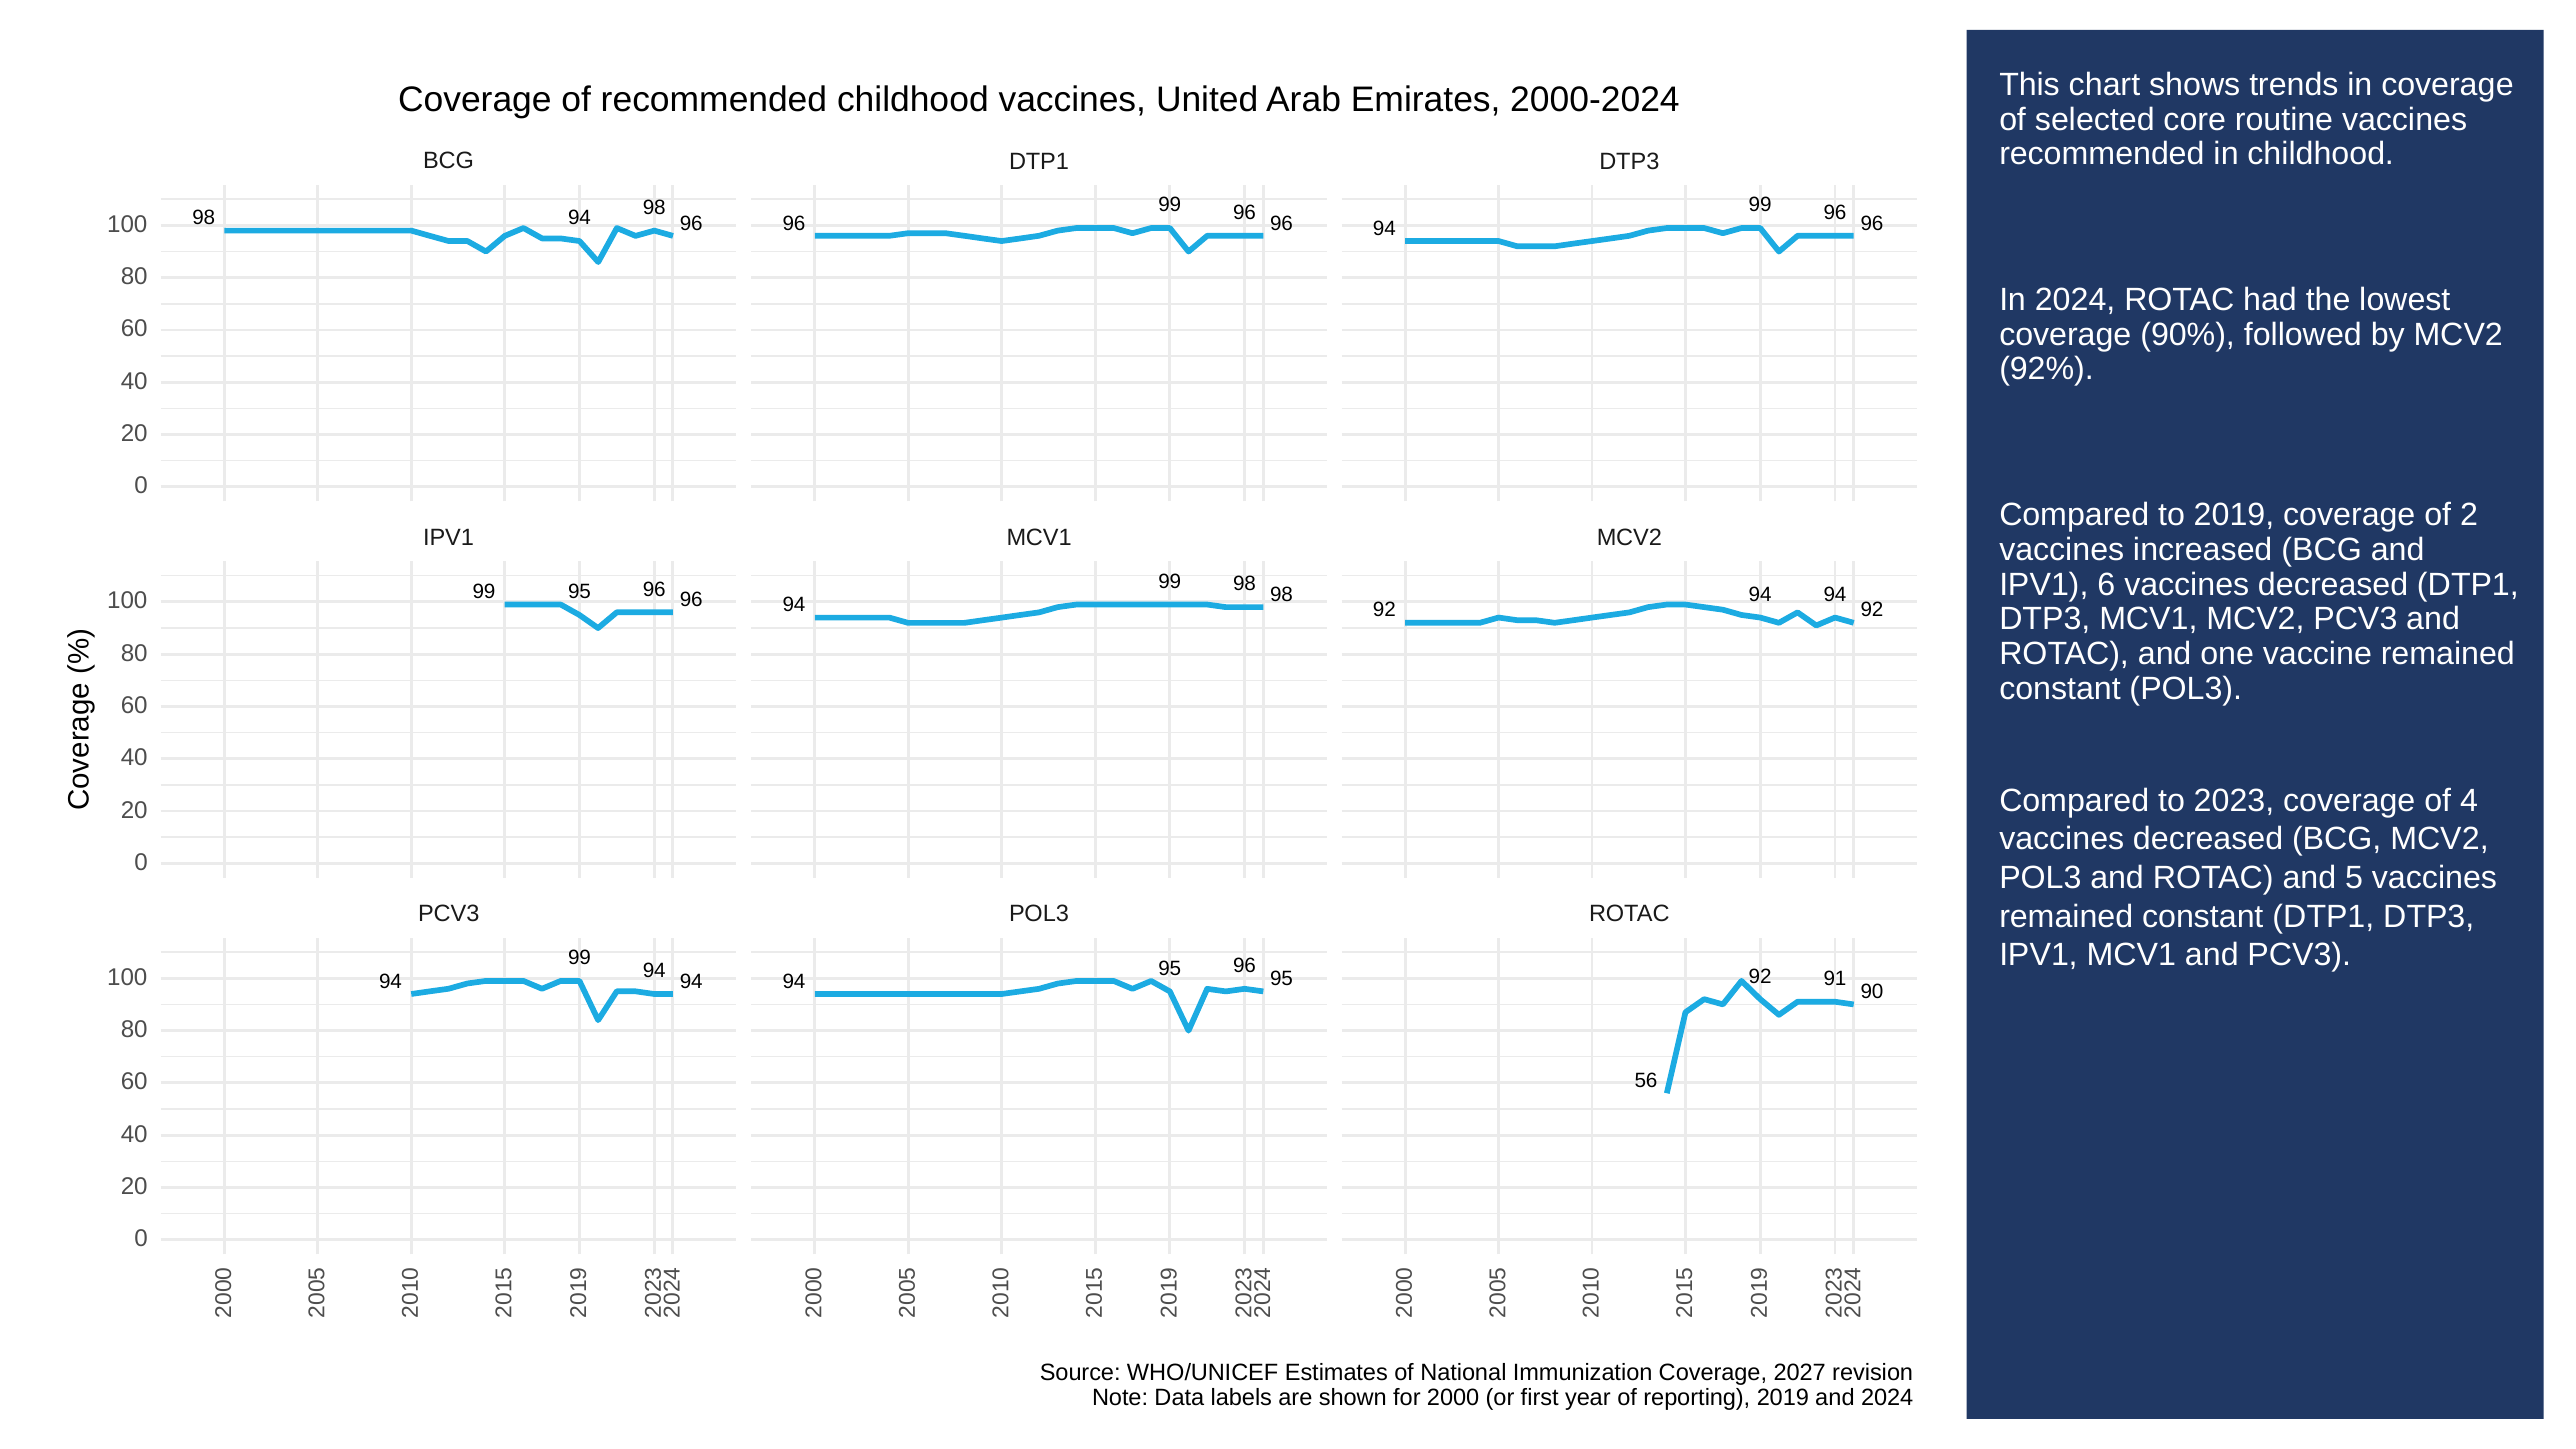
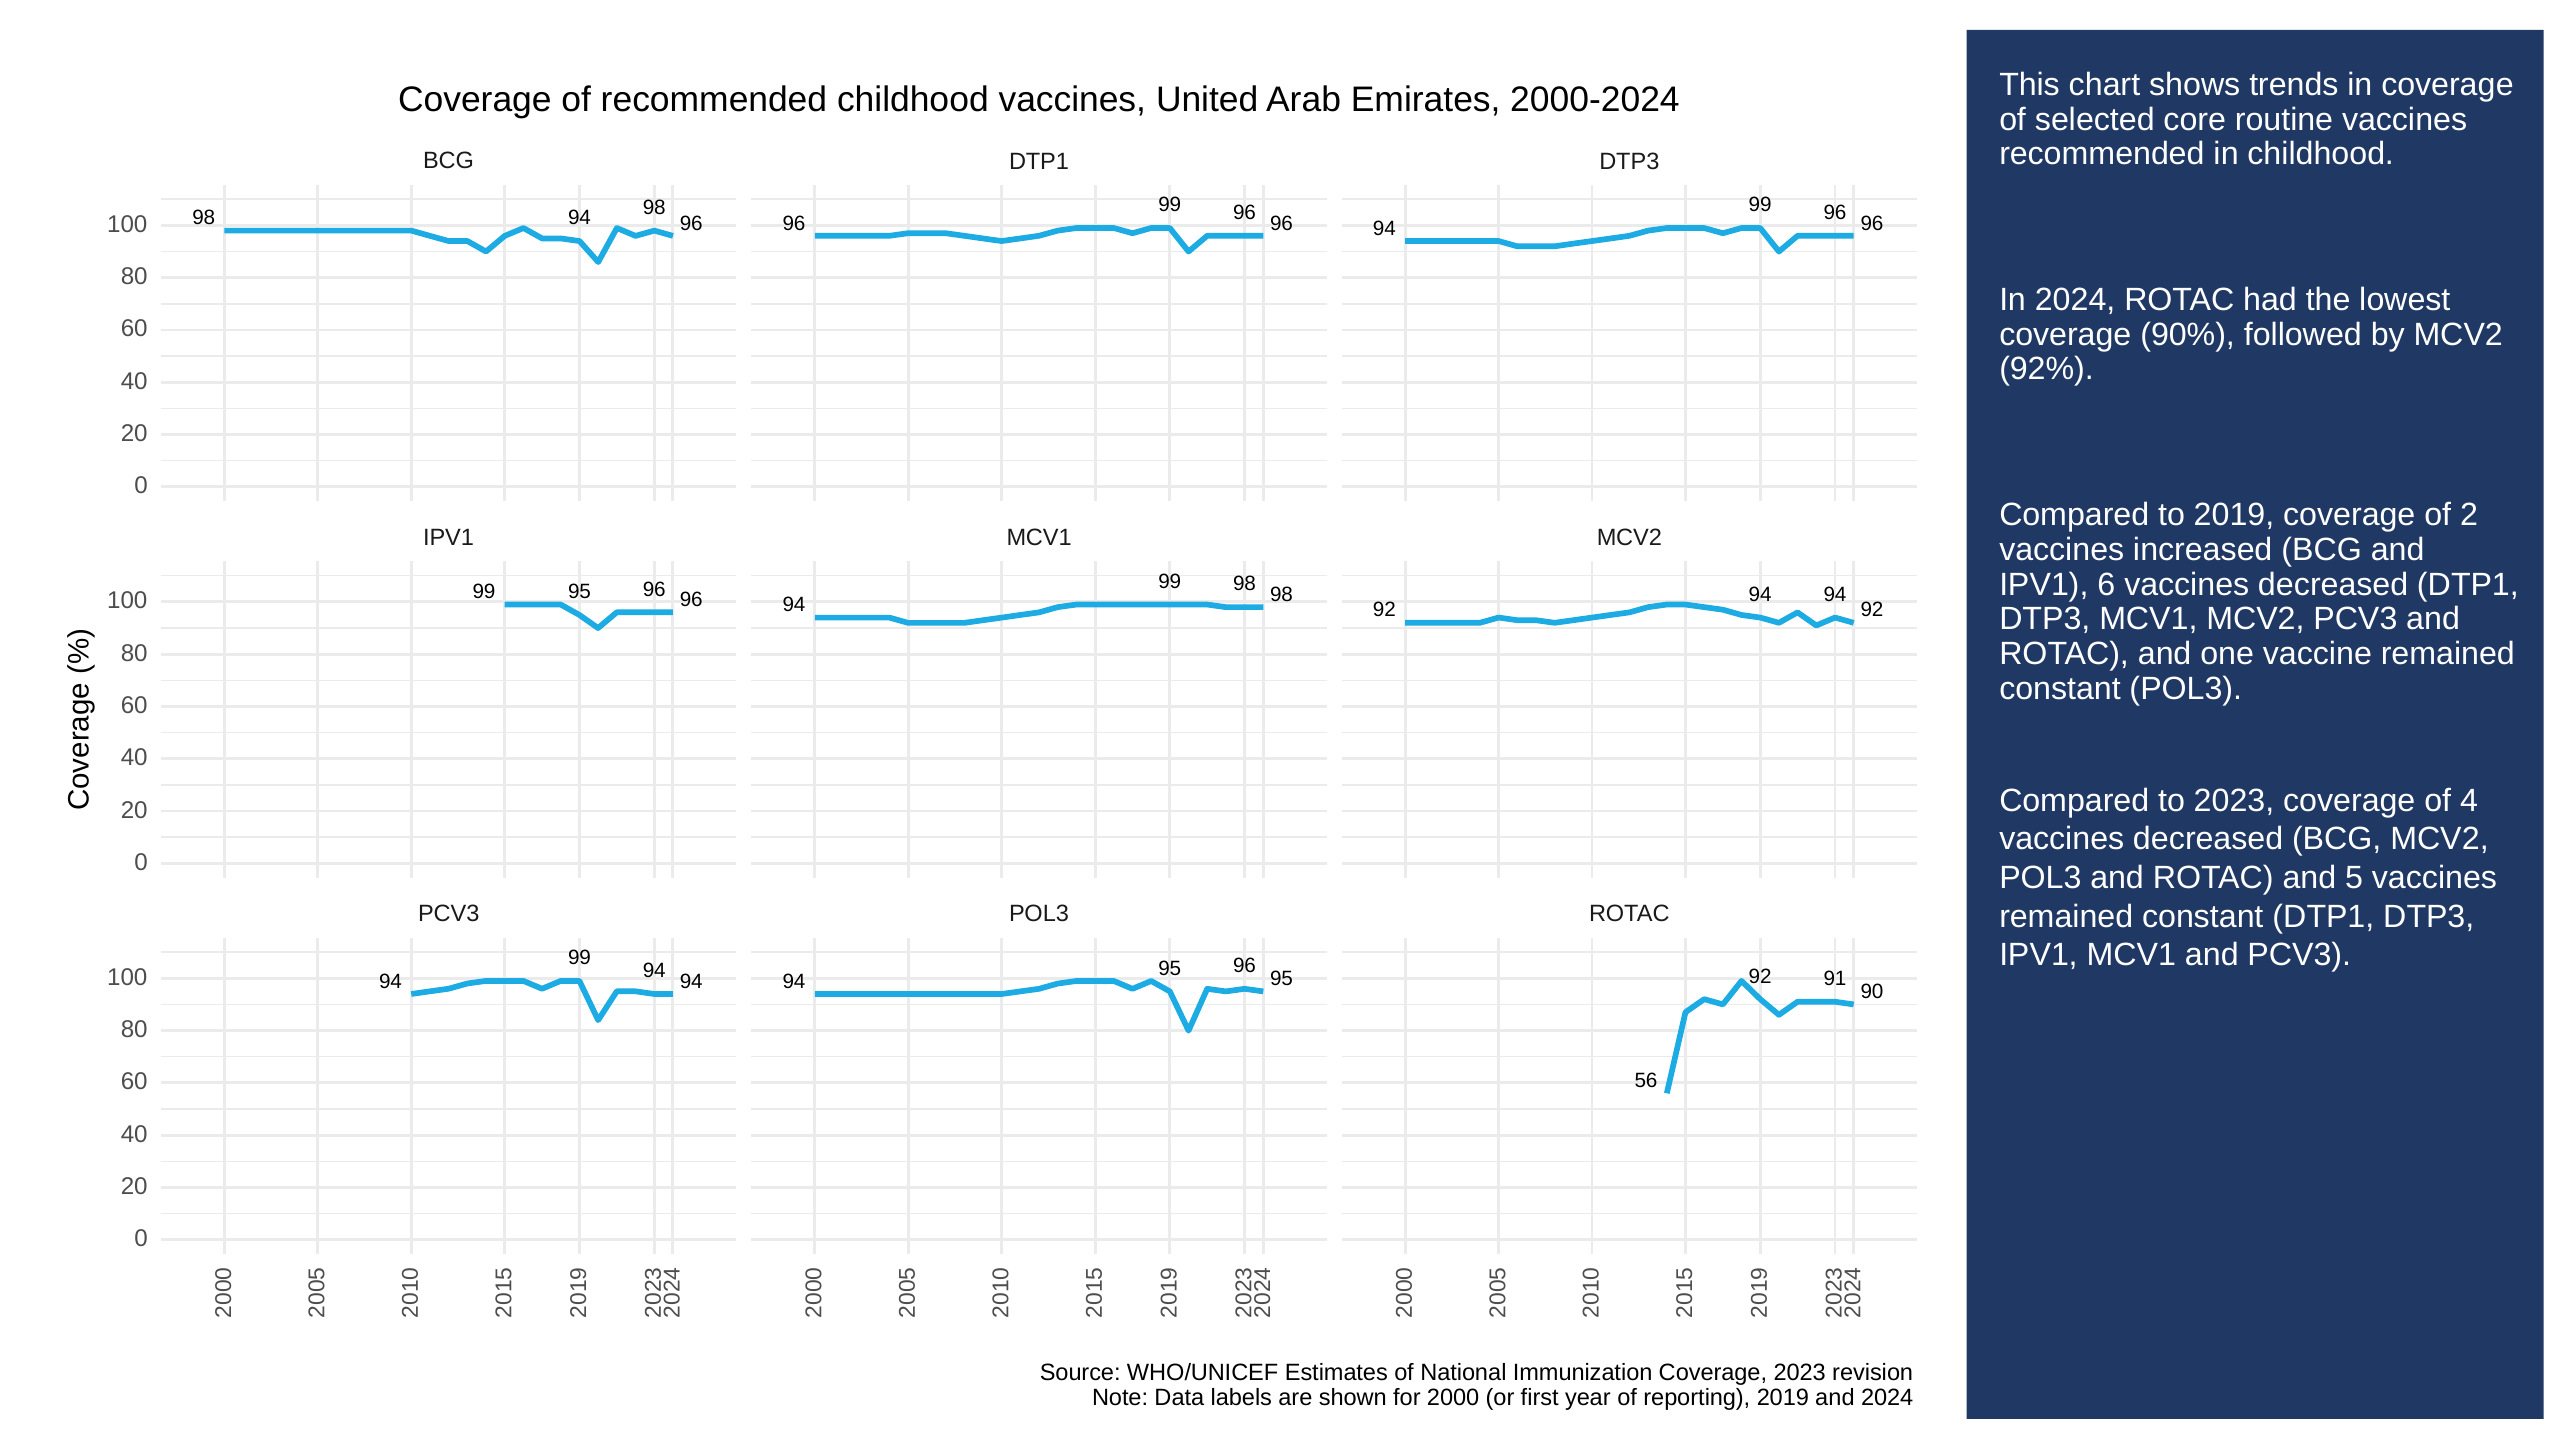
Coverage 2027: 2027 -> 2023 (1800, 1373)
